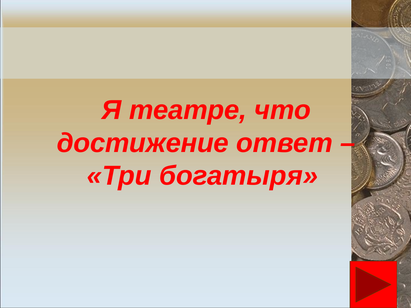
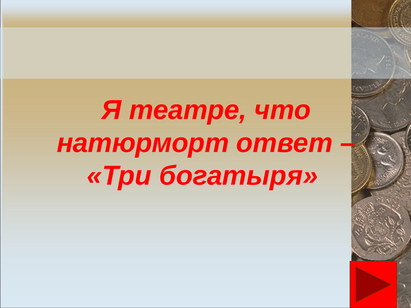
достижение: достижение -> натюрморт (143, 143)
